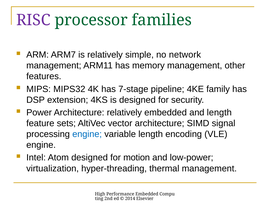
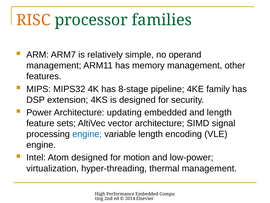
RISC colour: purple -> orange (33, 20)
network: network -> operand (185, 55)
7-stage: 7-stage -> 8-stage (133, 89)
Architecture relatively: relatively -> updating (124, 112)
